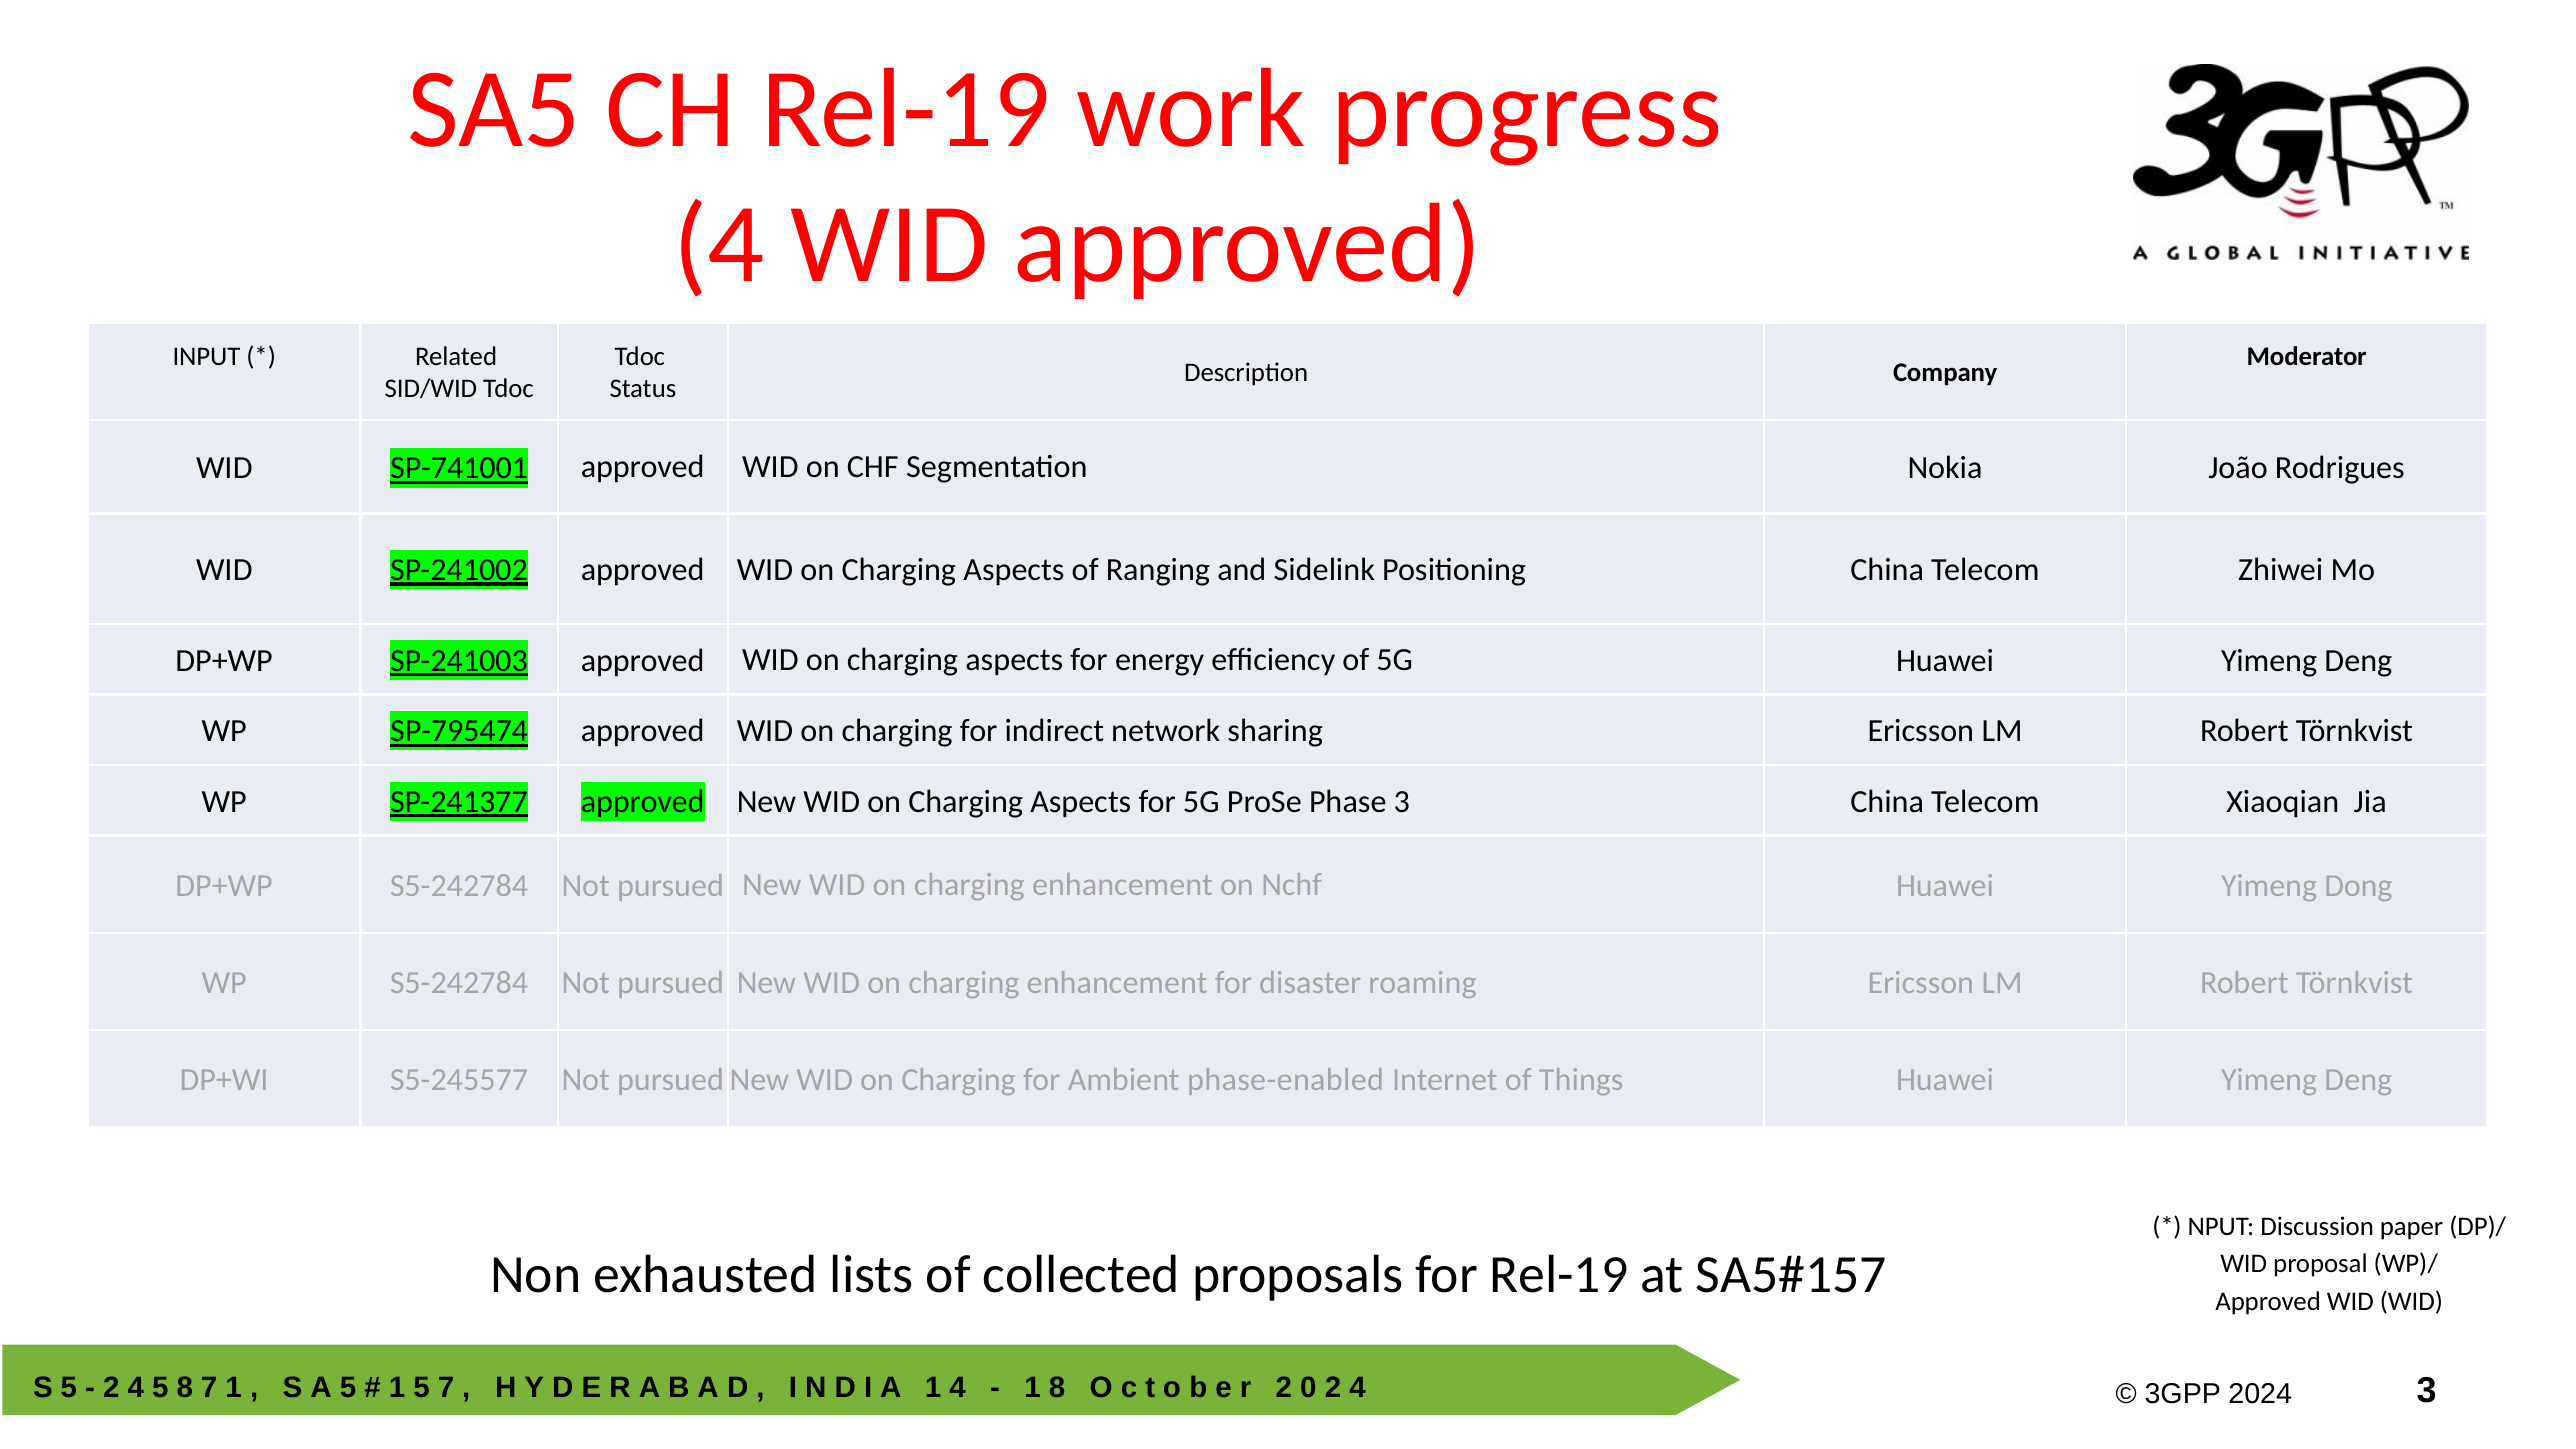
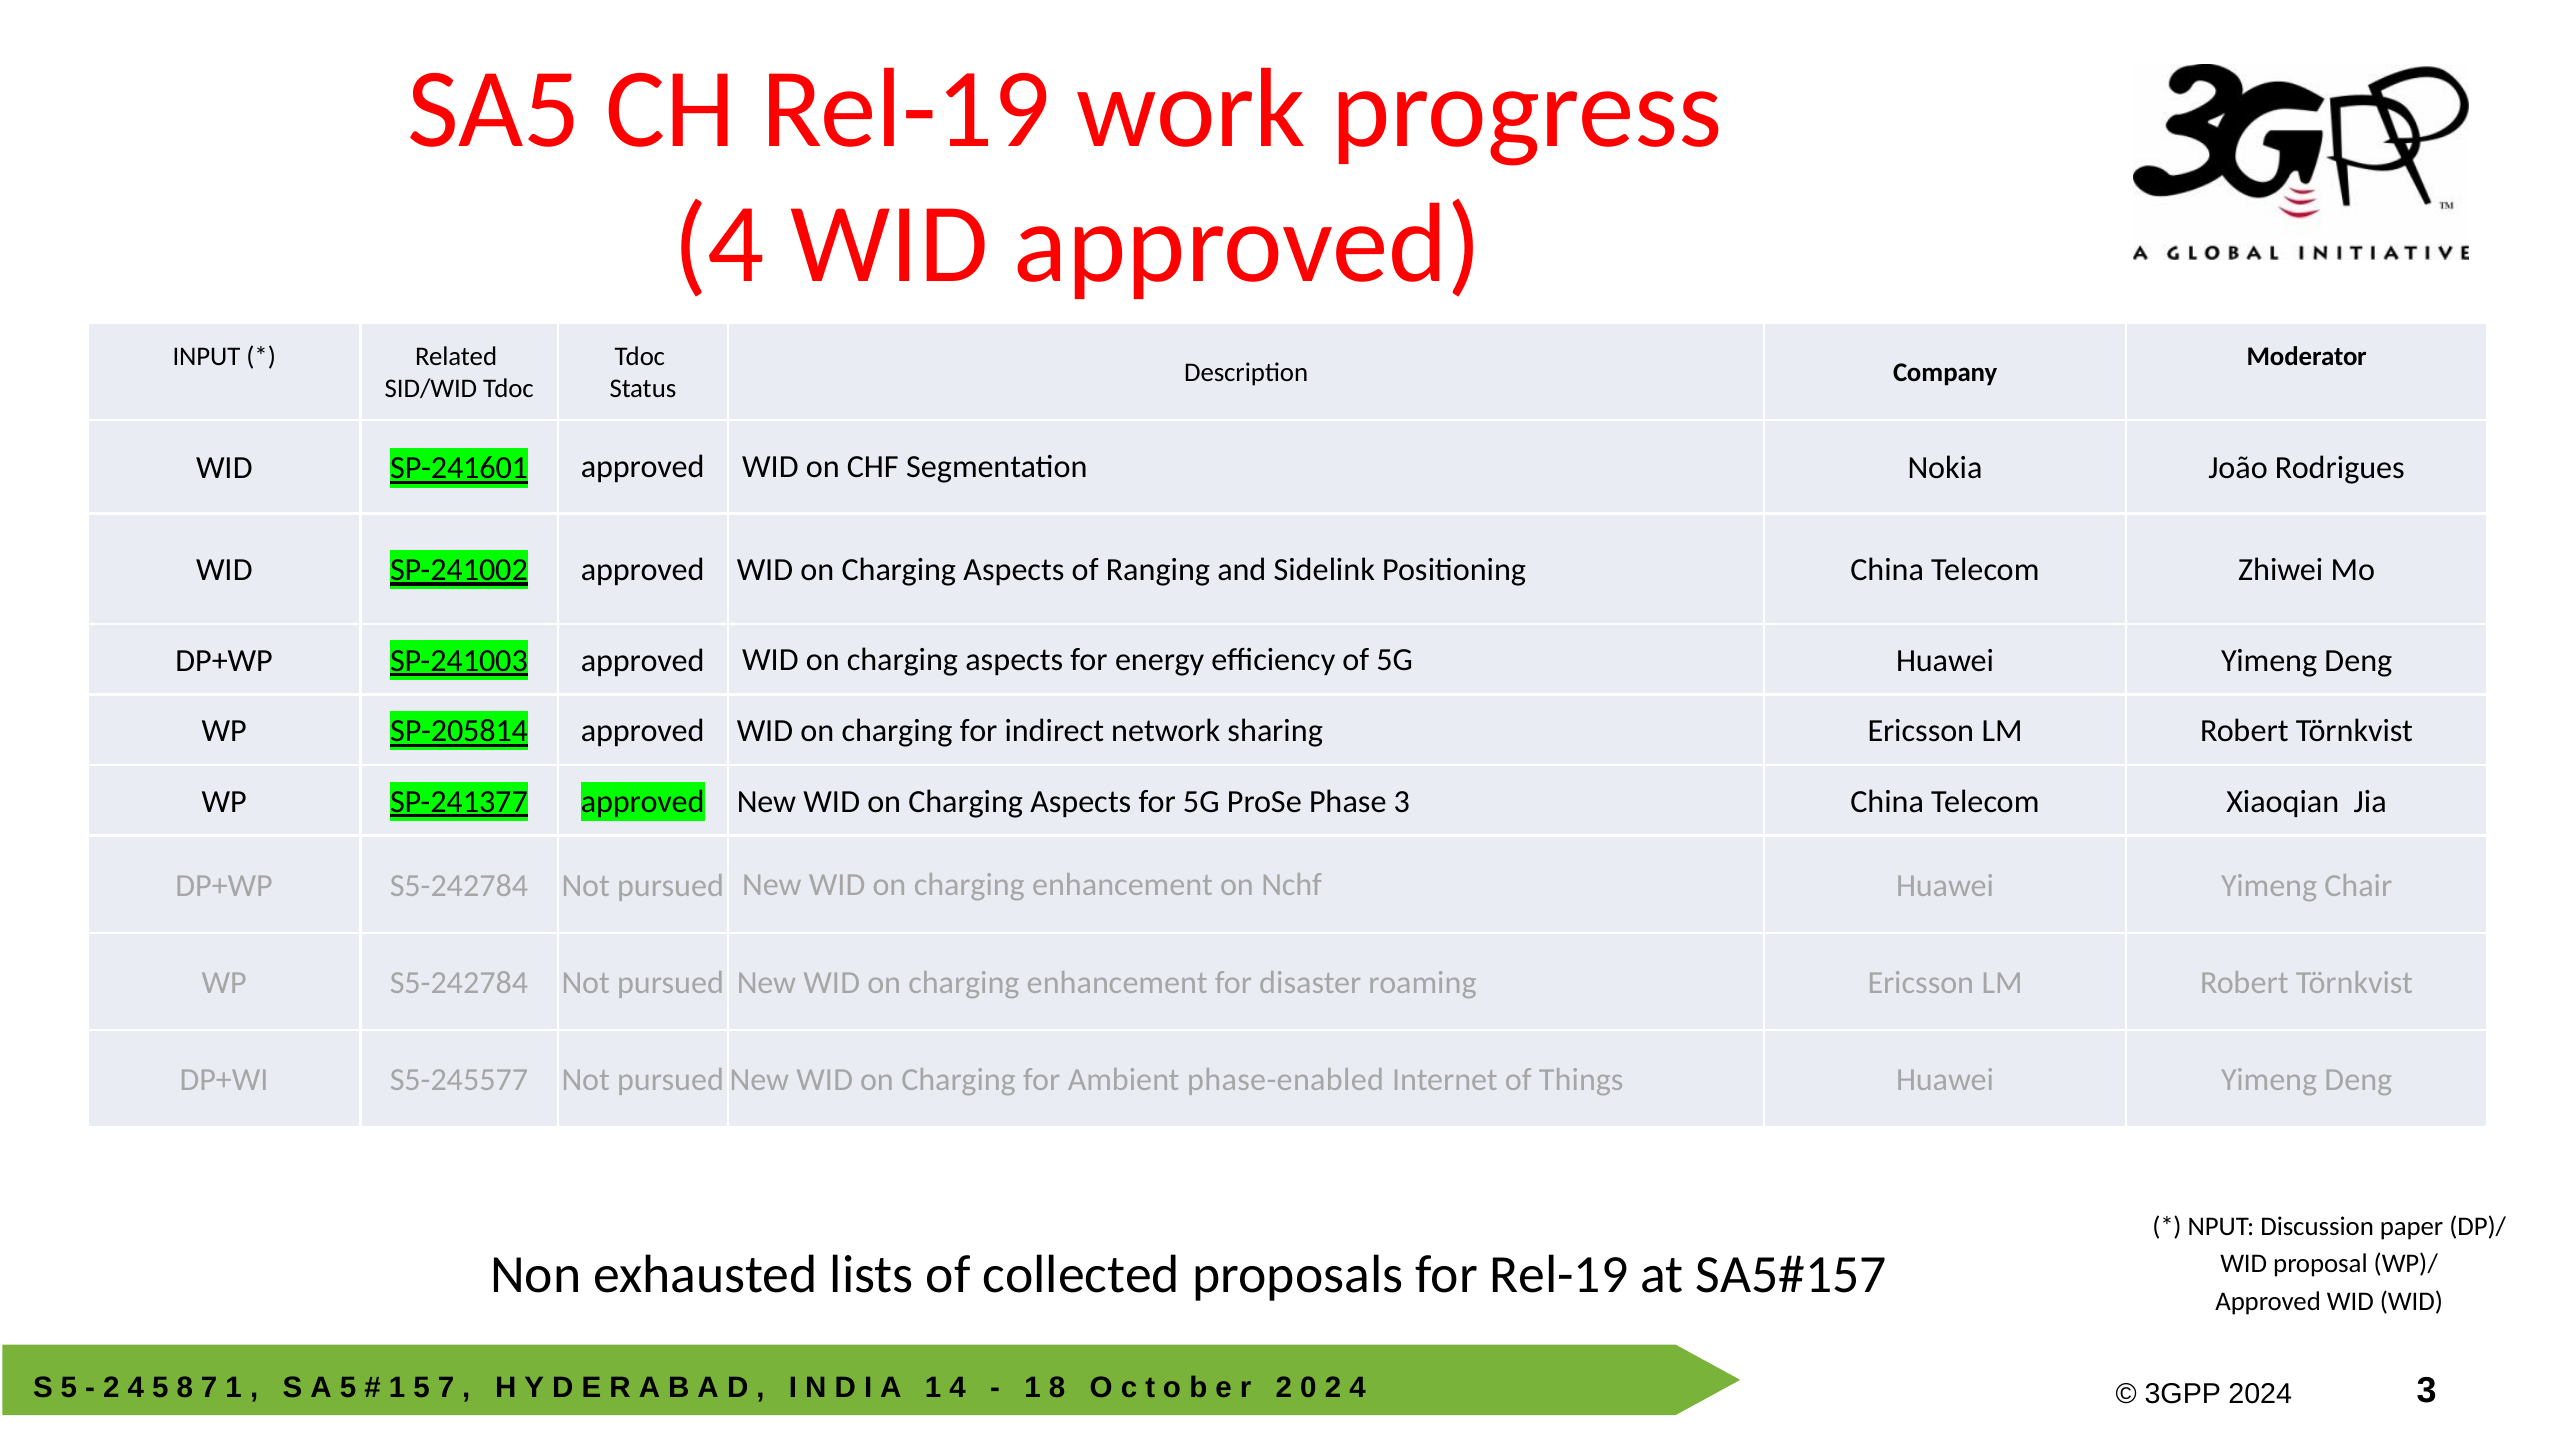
SP-741001: SP-741001 -> SP-241601 (459, 468)
SP-795474: SP-795474 -> SP-205814 (459, 731)
Dong: Dong -> Chair (2358, 886)
